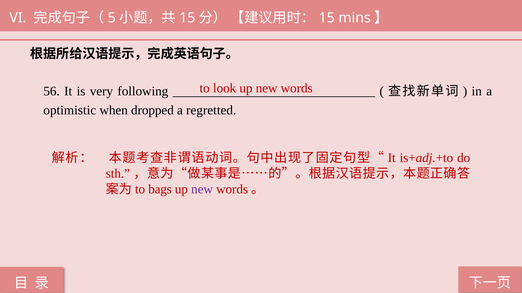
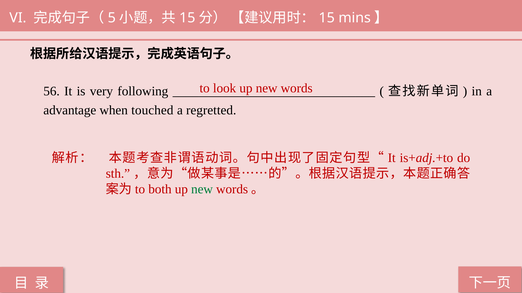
optimistic: optimistic -> advantage (70, 110)
dropped: dropped -> touched (152, 110)
bags: bags -> both (160, 190)
new colour: purple -> green (202, 190)
